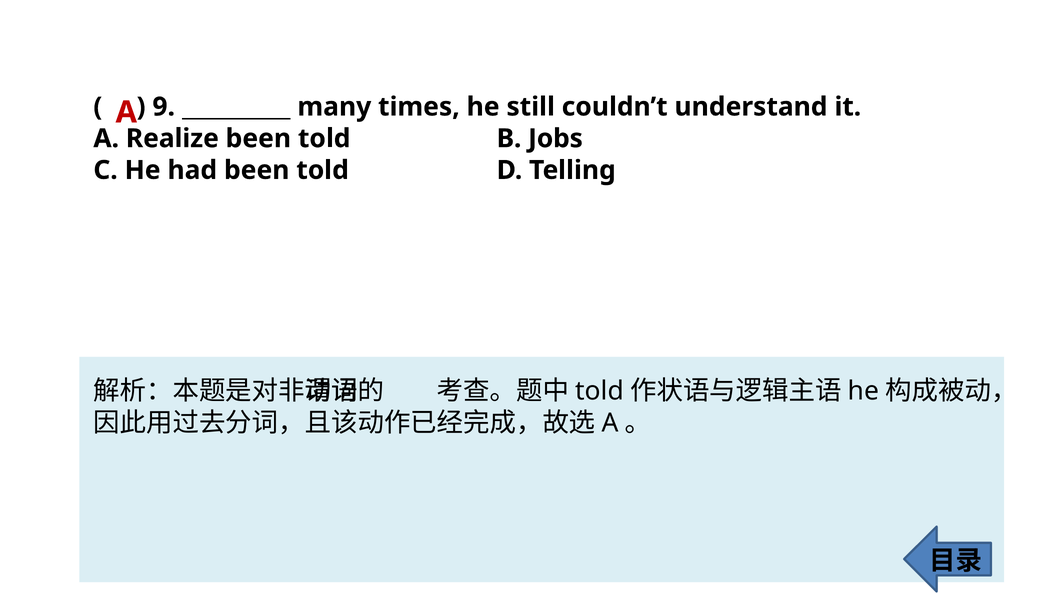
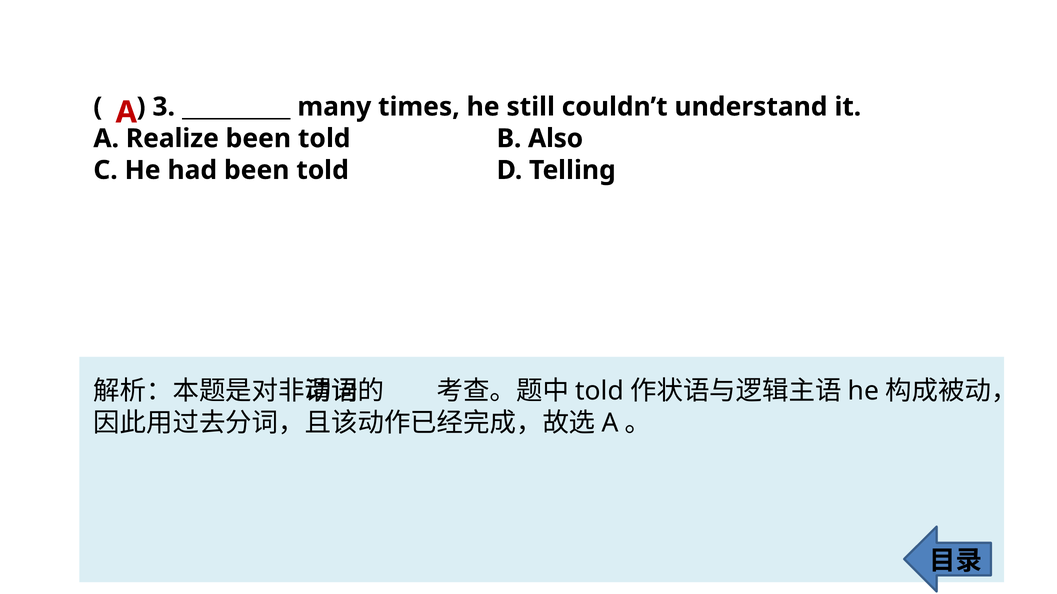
9: 9 -> 3 (164, 107)
Jobs: Jobs -> Also (556, 139)
